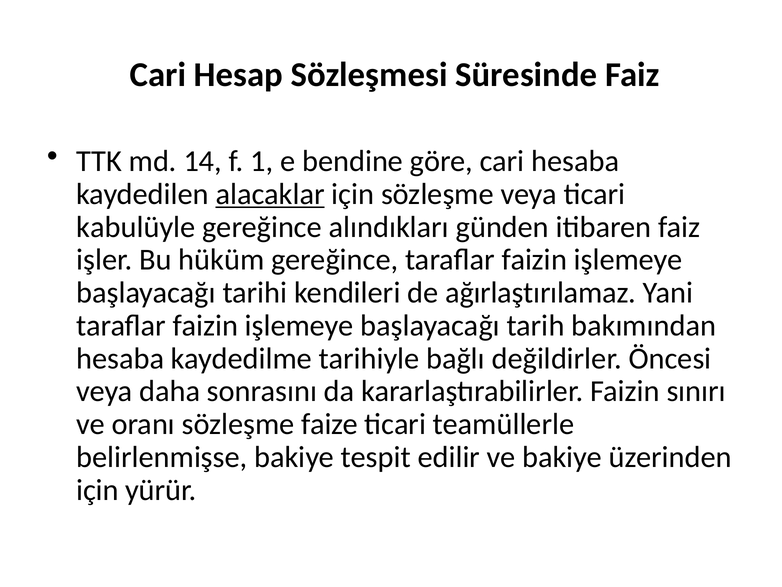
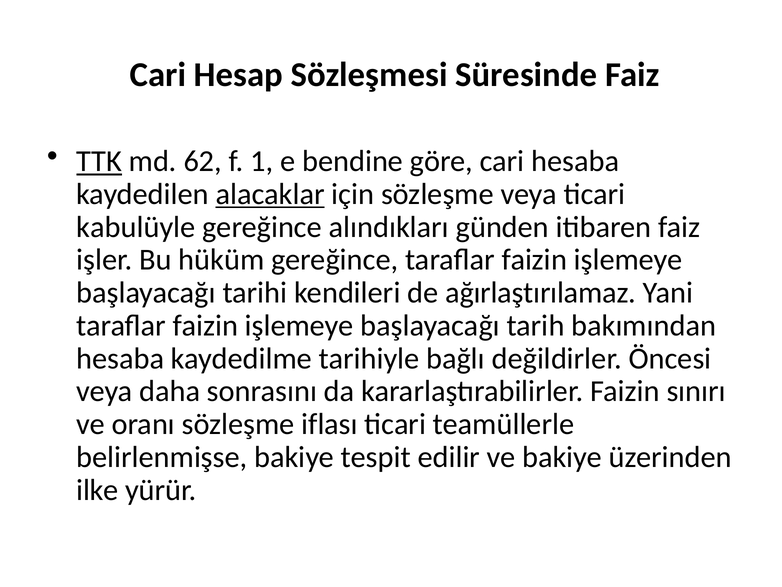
TTK underline: none -> present (99, 161)
14: 14 -> 62 (203, 161)
faize: faize -> iflası (330, 424)
için: için -> ilke (97, 490)
